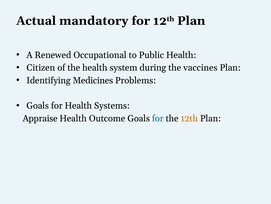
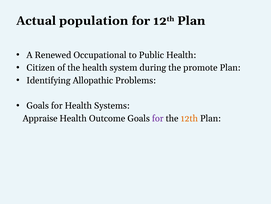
mandatory: mandatory -> population (94, 21)
vaccines: vaccines -> promote (200, 67)
Medicines: Medicines -> Allopathic (93, 80)
for colour: blue -> purple (158, 118)
